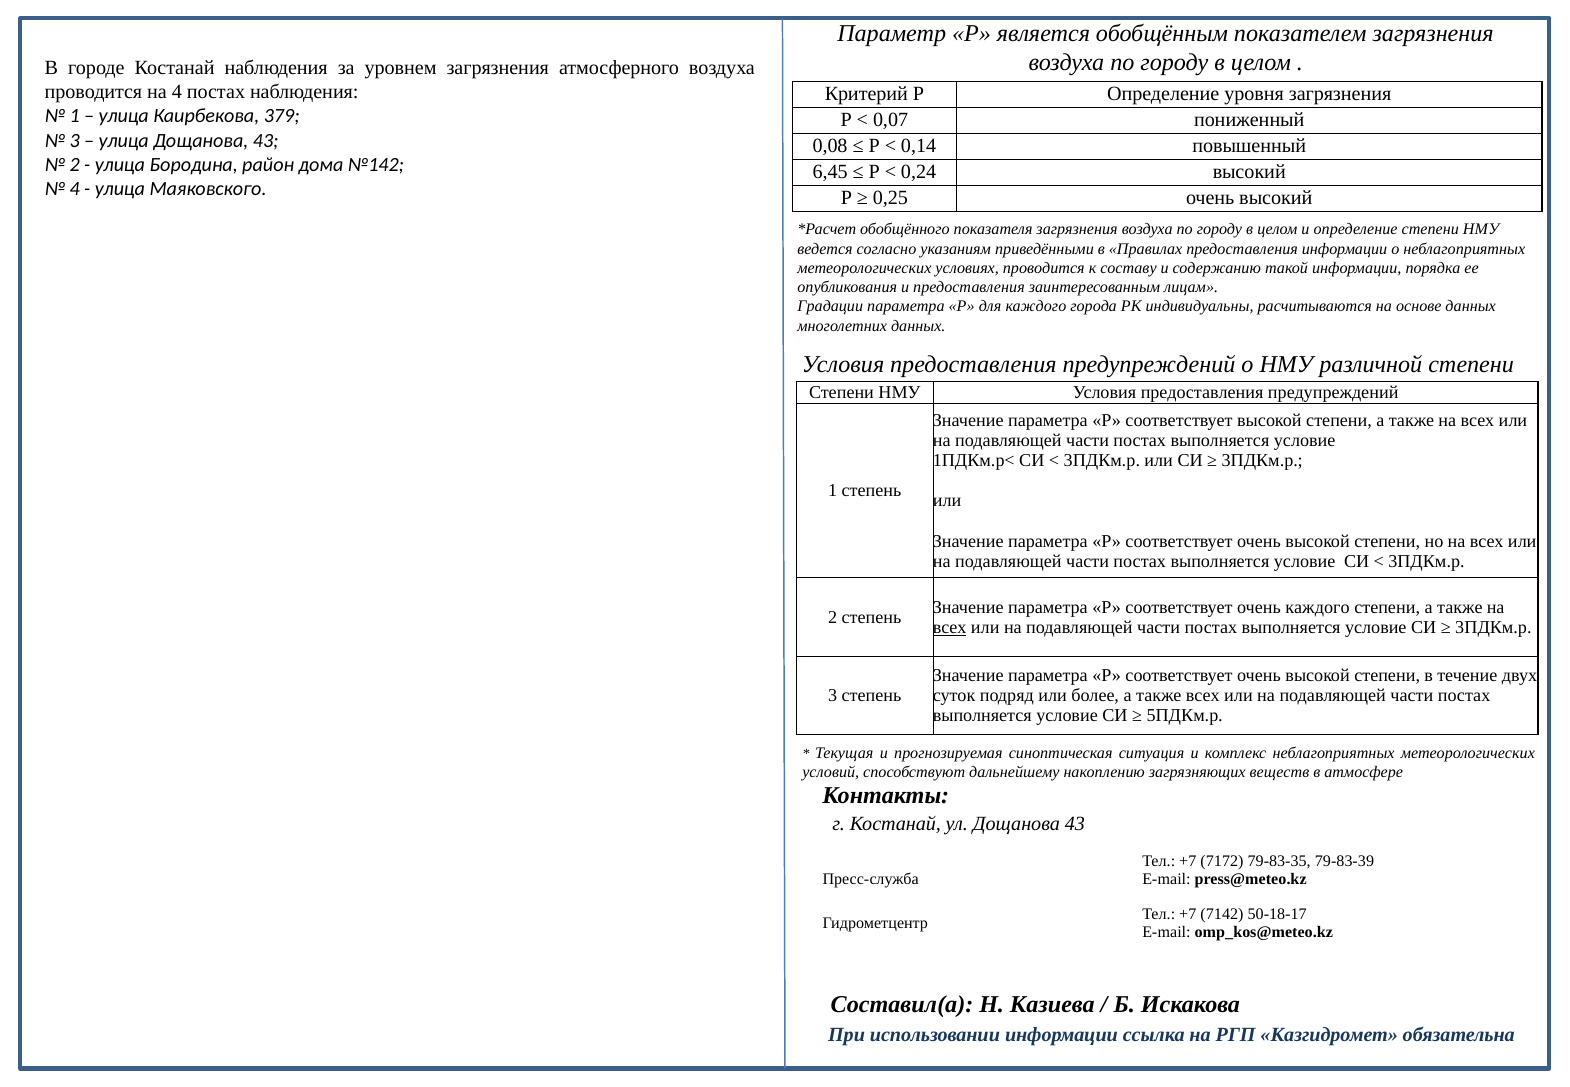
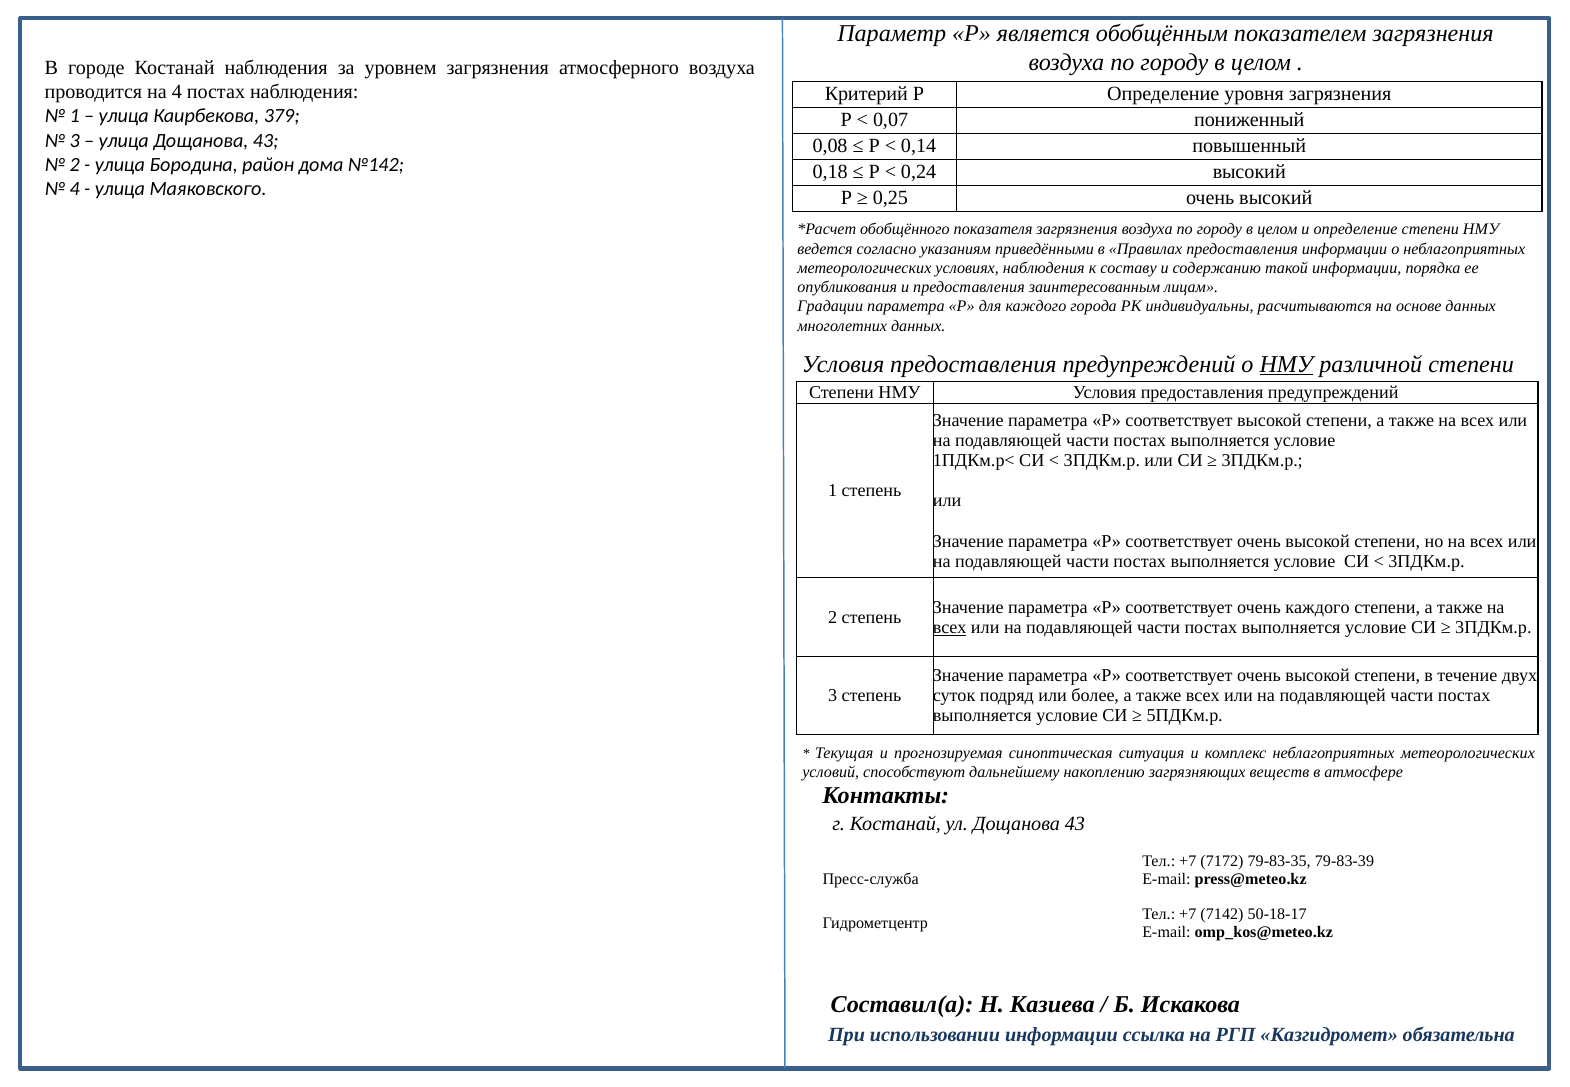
6,45: 6,45 -> 0,18 (830, 172)
условиях проводится: проводится -> наблюдения (1044, 268)
НМУ underline: none -> present (1286, 364)
